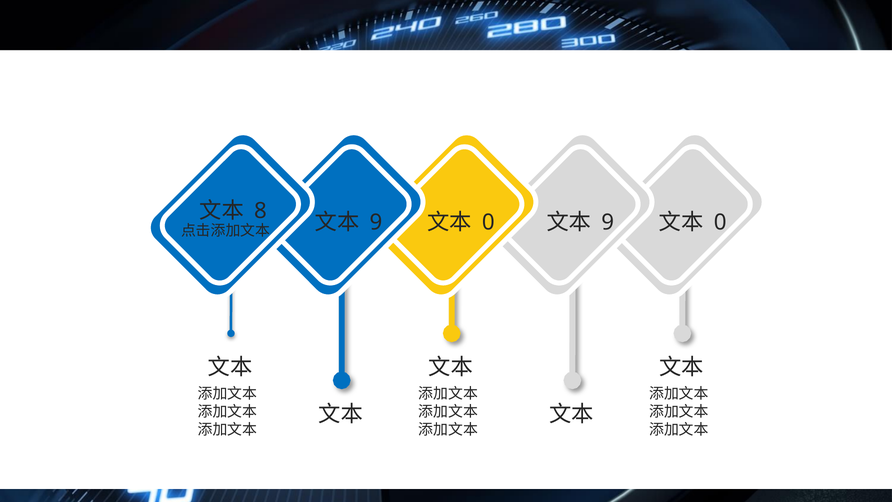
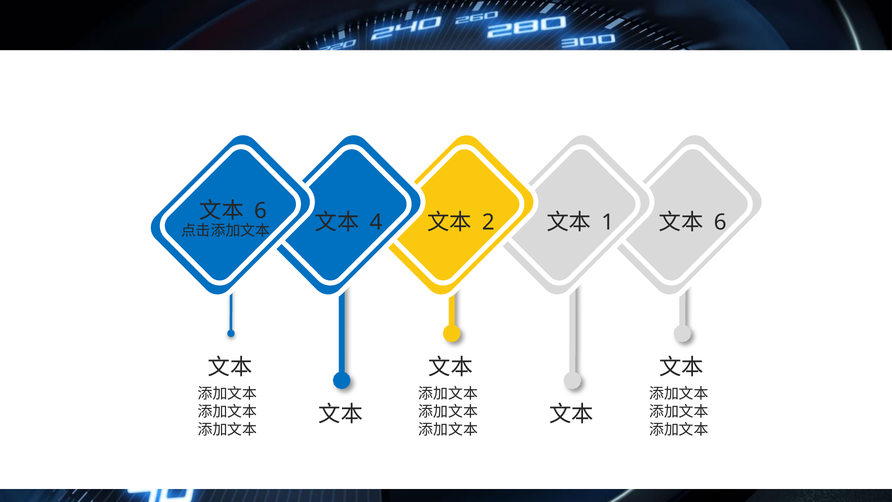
8: 8 -> 6 (260, 211)
9: 9 -> 4 (376, 222)
0: 0 -> 2 (488, 222)
9: 9 -> 1 (608, 222)
0: 0 -> 6 (720, 222)
